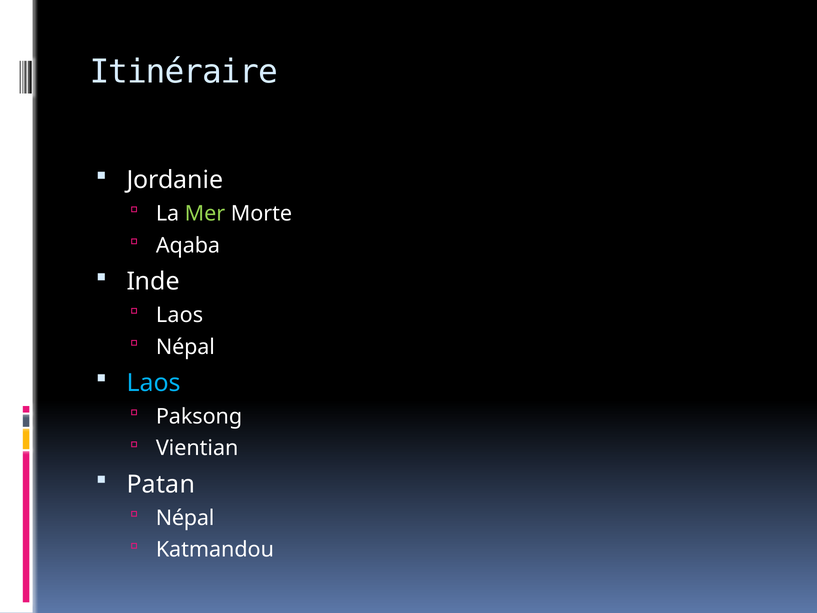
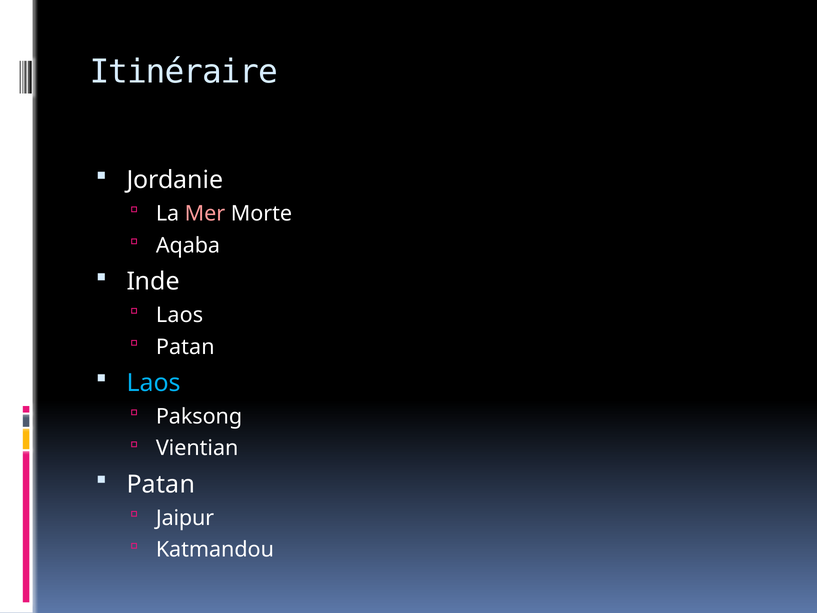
Mer colour: light green -> pink (205, 214)
Népal: Népal -> Patan (185, 347)
Népal: Népal -> Jaipur (185, 518)
